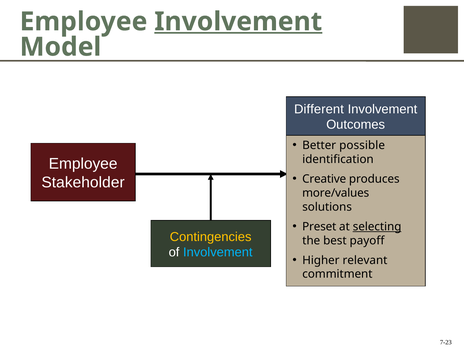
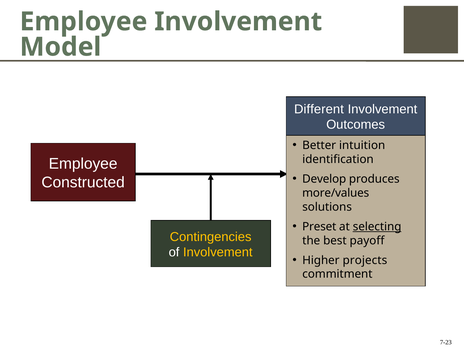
Involvement underline: present -> none (238, 22)
possible: possible -> intuition (362, 145)
Creative: Creative -> Develop (324, 179)
Stakeholder: Stakeholder -> Constructed (83, 182)
Involvement colour: light blue -> yellow (218, 252)
relevant: relevant -> projects (365, 260)
